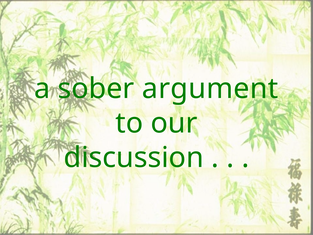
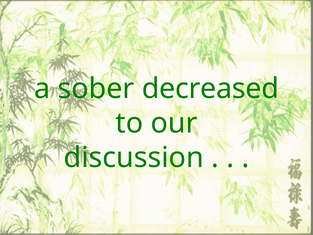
argument: argument -> decreased (210, 89)
